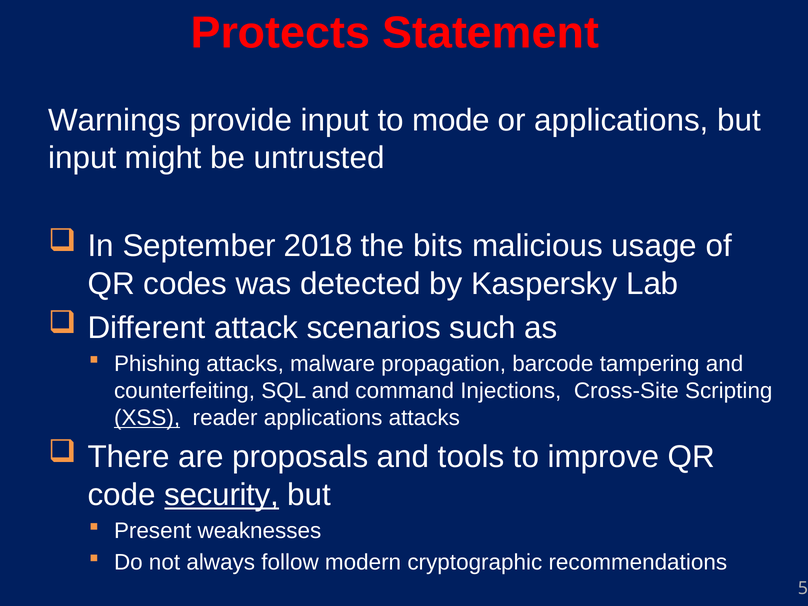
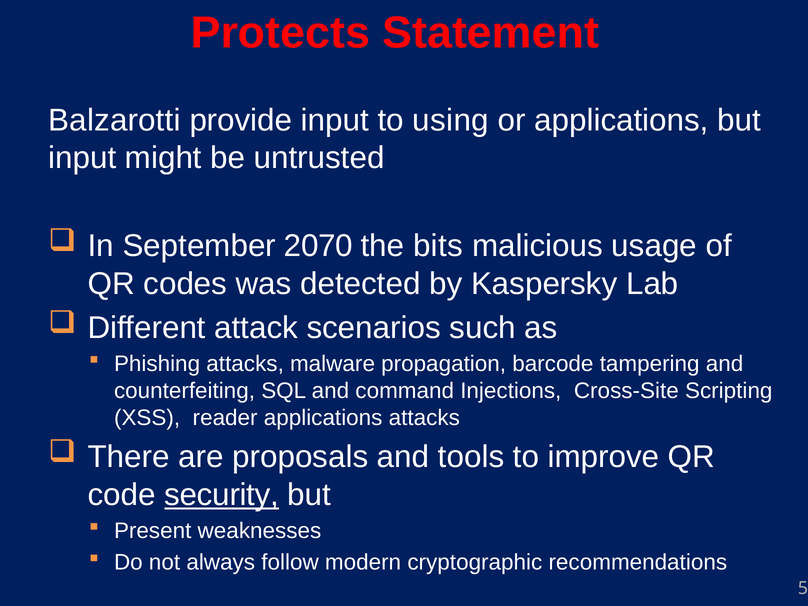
Warnings: Warnings -> Balzarotti (114, 120)
mode: mode -> using (451, 120)
2018: 2018 -> 2070 (318, 246)
XSS underline: present -> none (147, 418)
